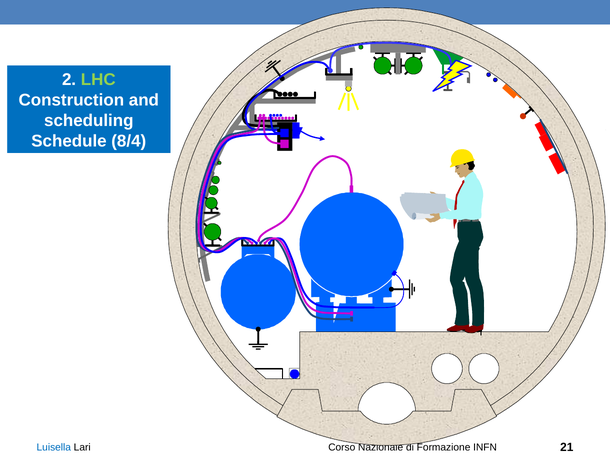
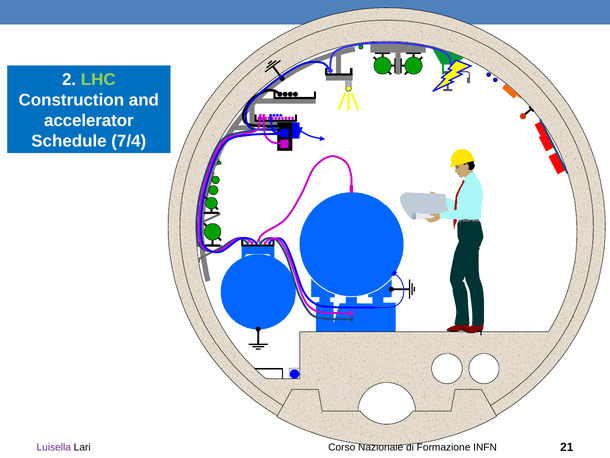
scheduling: scheduling -> accelerator (89, 120)
8/4: 8/4 -> 7/4 (129, 141)
Luisella colour: blue -> purple (54, 447)
